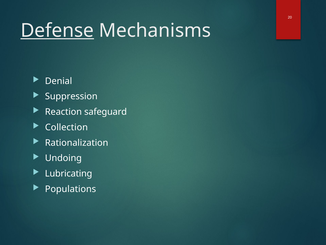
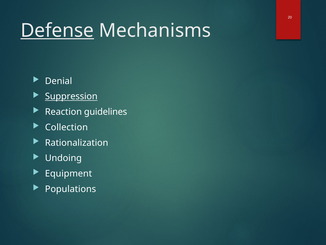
Suppression underline: none -> present (71, 96)
safeguard: safeguard -> guidelines (106, 112)
Lubricating: Lubricating -> Equipment (69, 173)
